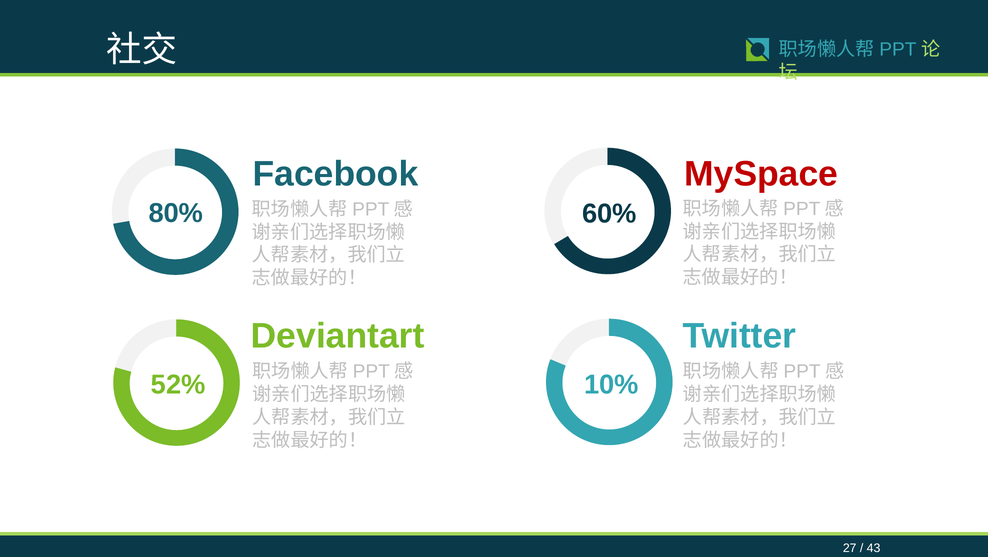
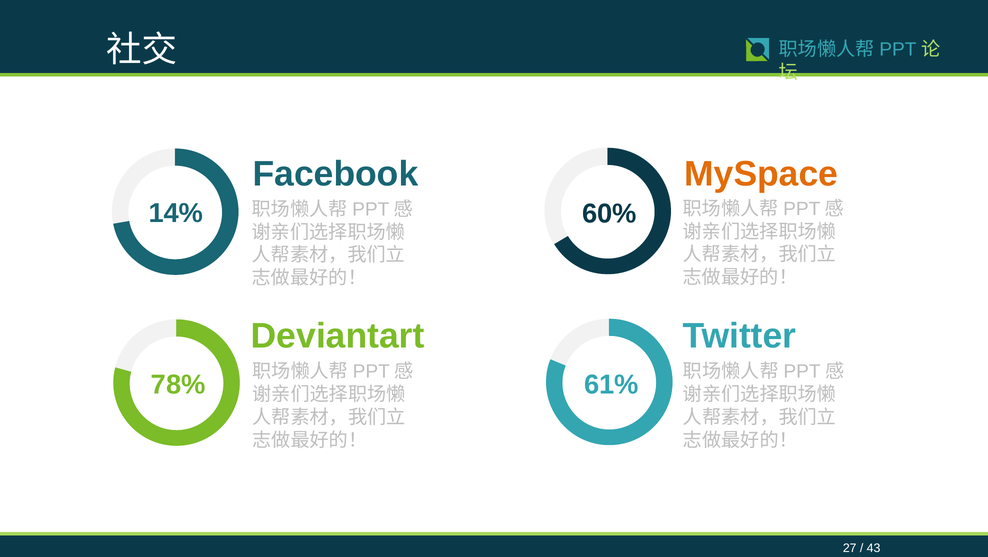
MySpace colour: red -> orange (761, 174)
80%: 80% -> 14% (176, 214)
52%: 52% -> 78% (178, 385)
10%: 10% -> 61% (611, 385)
